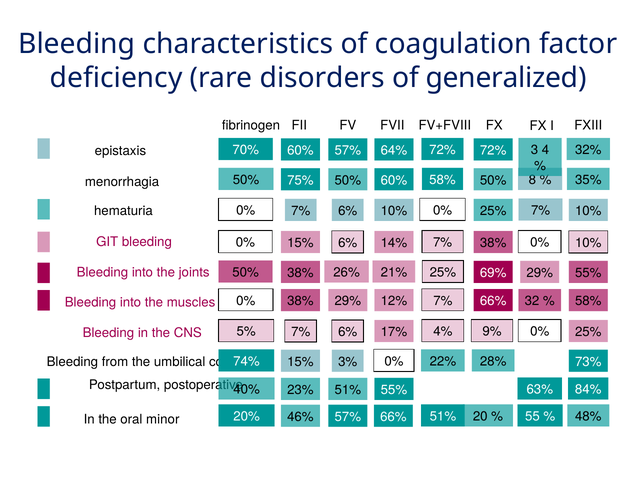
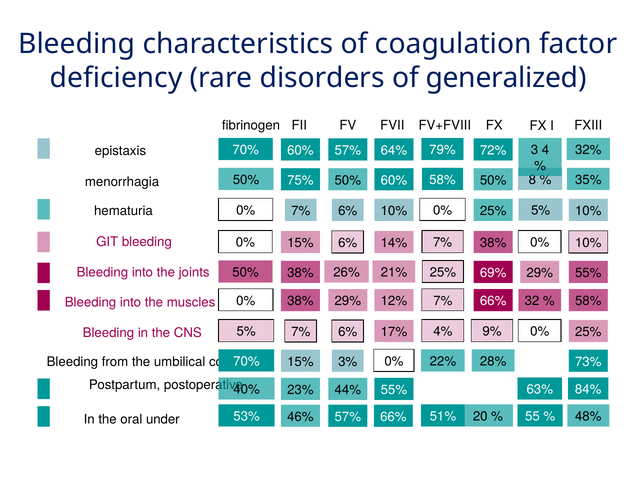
57% 72%: 72% -> 79% (442, 150)
7%: 7% -> 5% (541, 210)
74%: 74% -> 70% (246, 361)
51%: 51% -> 44% (348, 390)
20%: 20% -> 53% (247, 416)
minor: minor -> under (163, 420)
